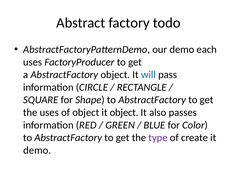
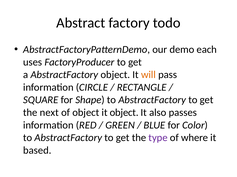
will colour: blue -> orange (148, 75)
the uses: uses -> next (49, 113)
create: create -> where (195, 138)
demo: demo -> based (37, 151)
